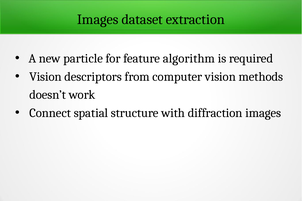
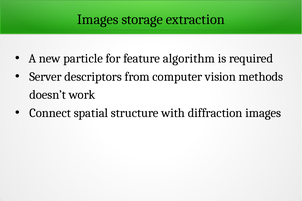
dataset: dataset -> storage (142, 20)
Vision: Vision -> Server (45, 77)
